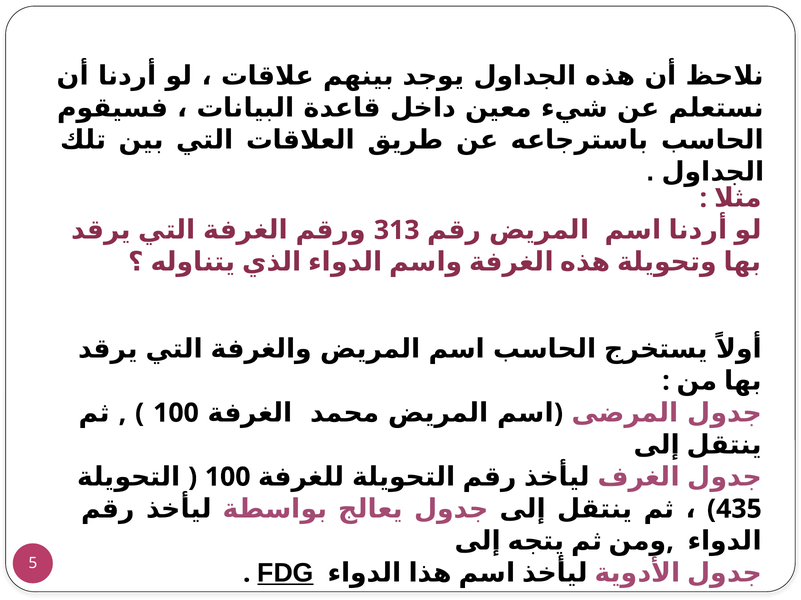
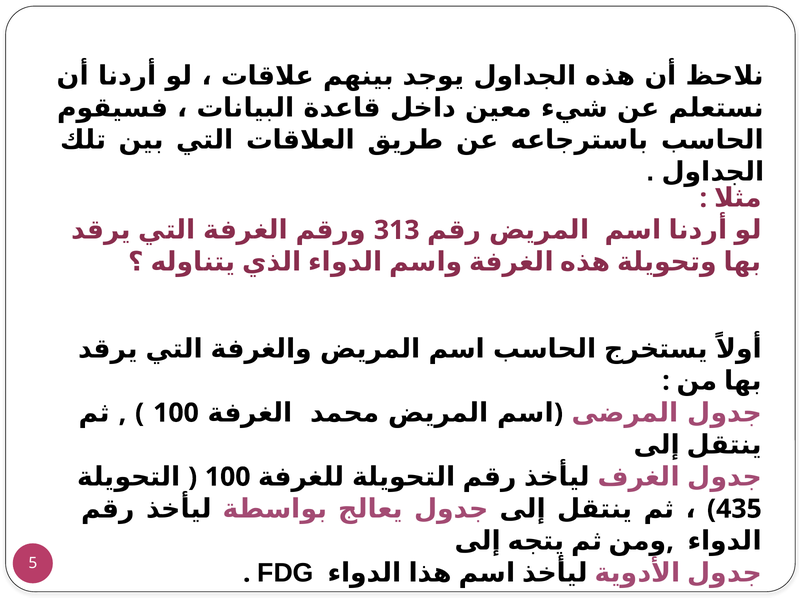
FDG underline: present -> none (286, 574)
